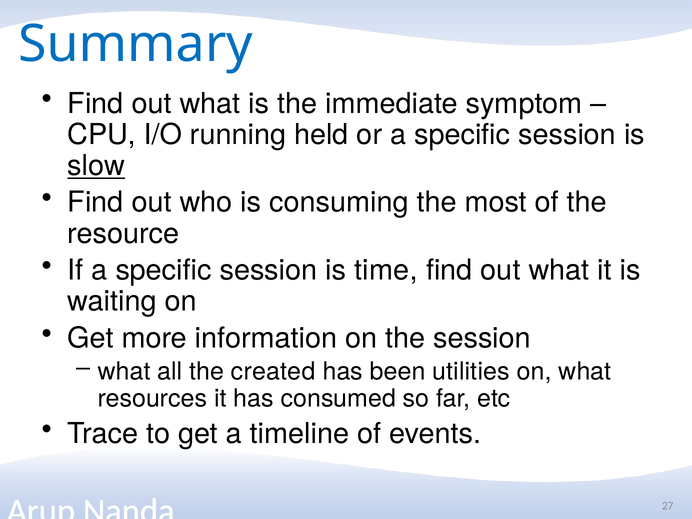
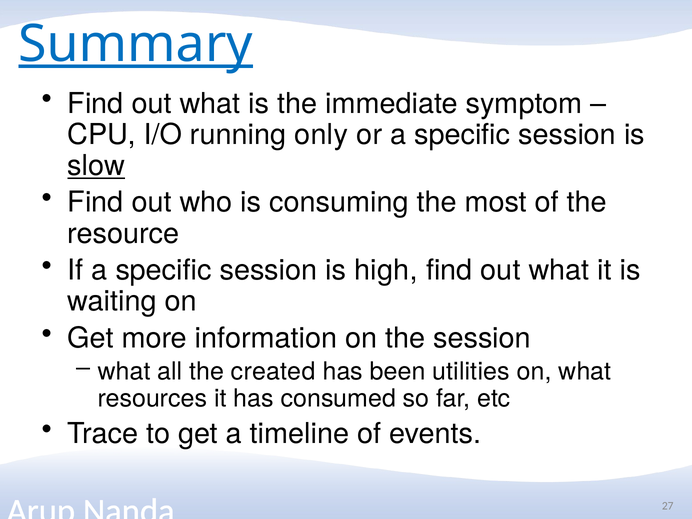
Summary underline: none -> present (136, 44)
held: held -> only (321, 135)
time: time -> high (386, 270)
